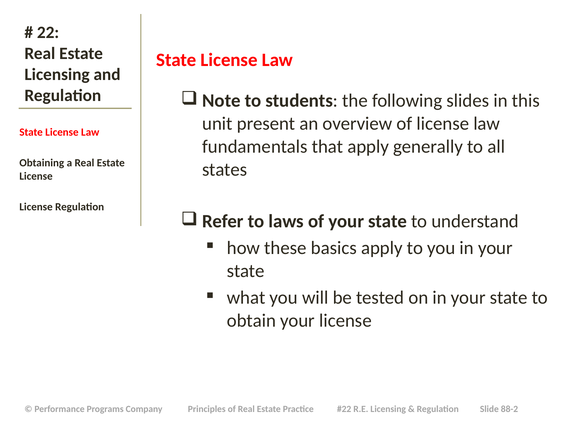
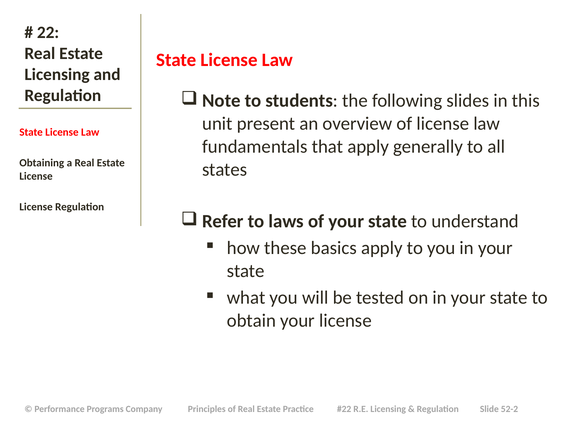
88-2: 88-2 -> 52-2 (509, 409)
